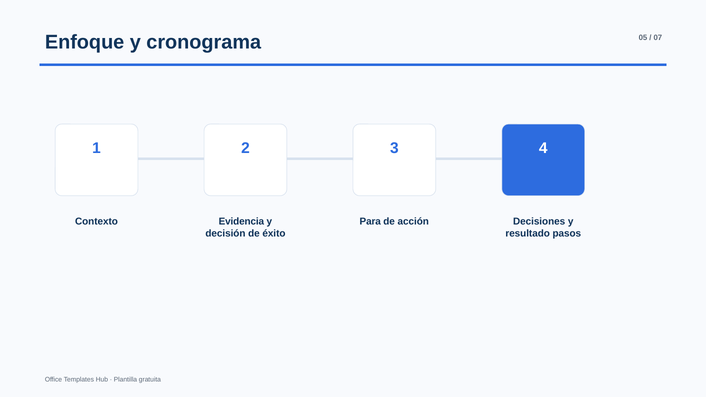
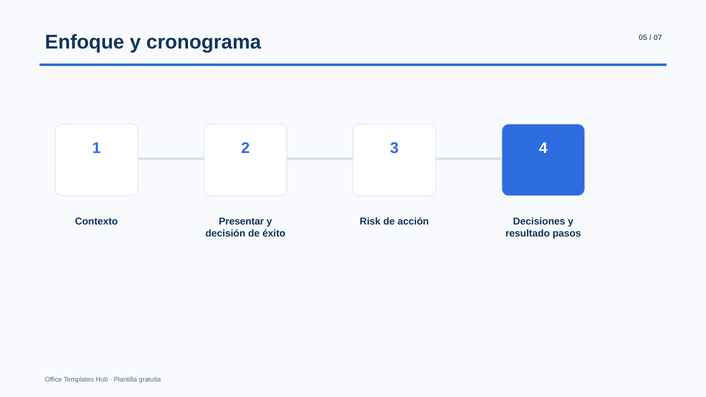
Evidencia: Evidencia -> Presentar (241, 222)
Para: Para -> Risk (370, 222)
